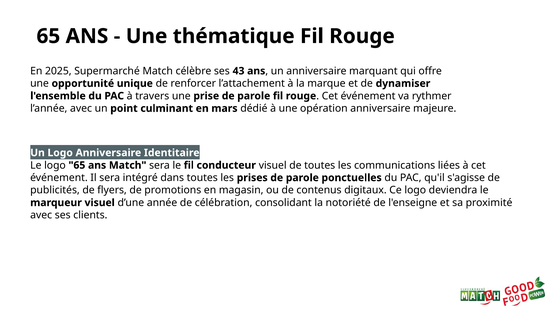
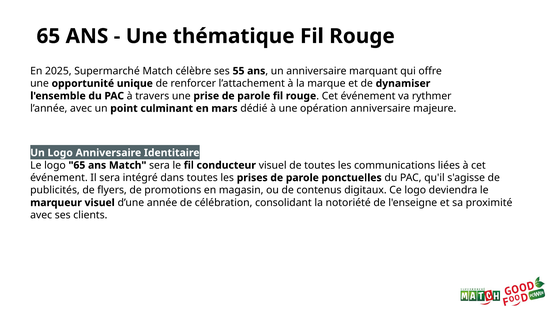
43: 43 -> 55 (239, 71)
